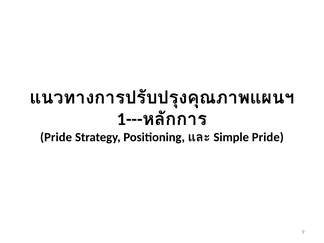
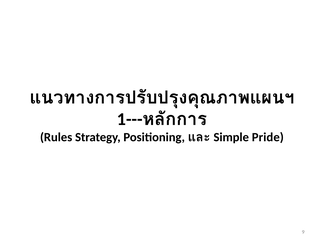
Pride: Pride -> Rules (56, 137)
